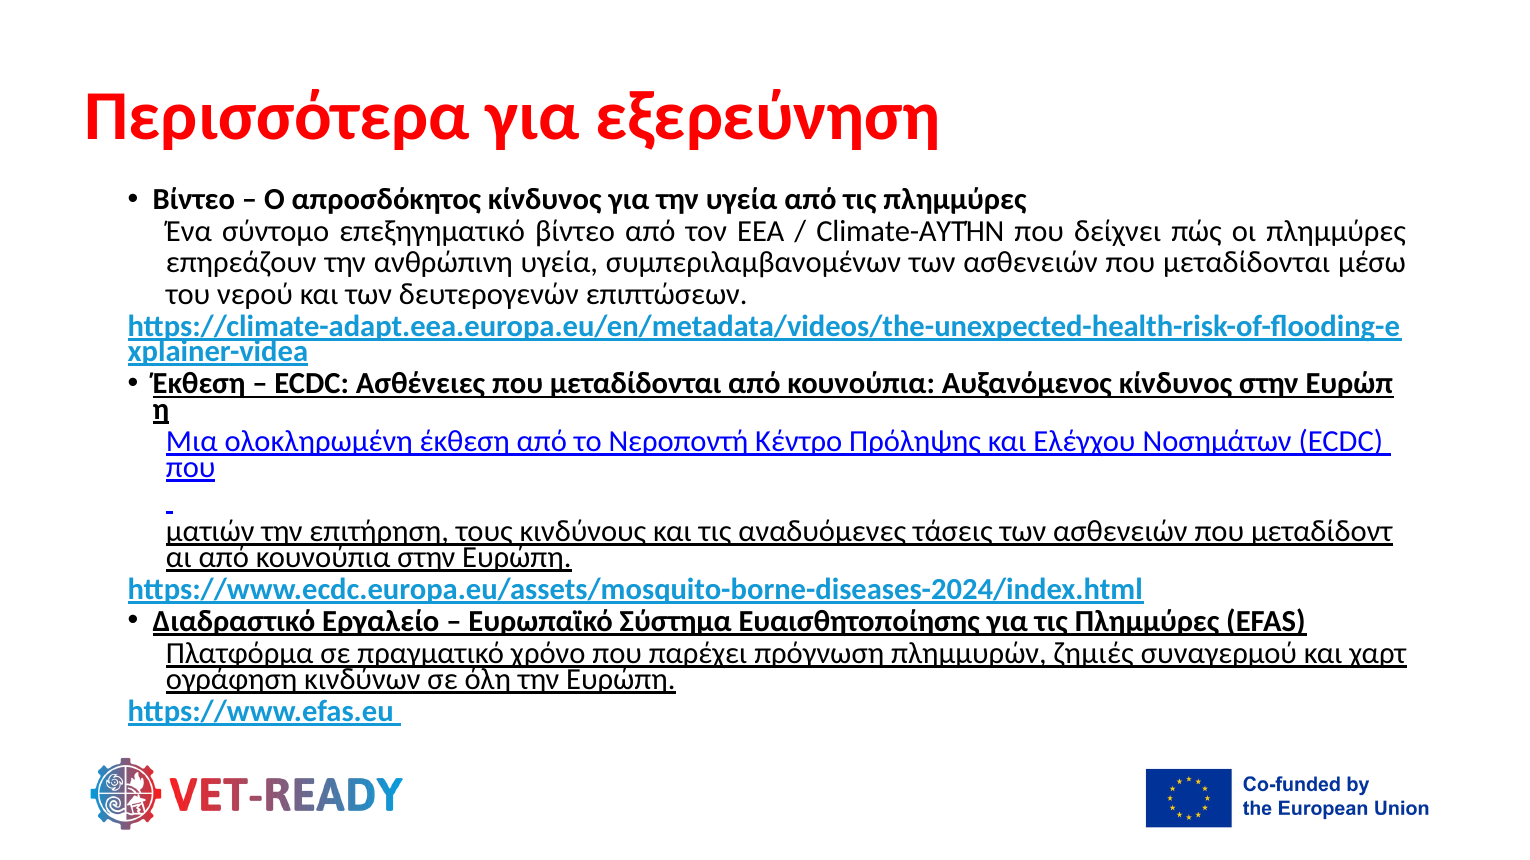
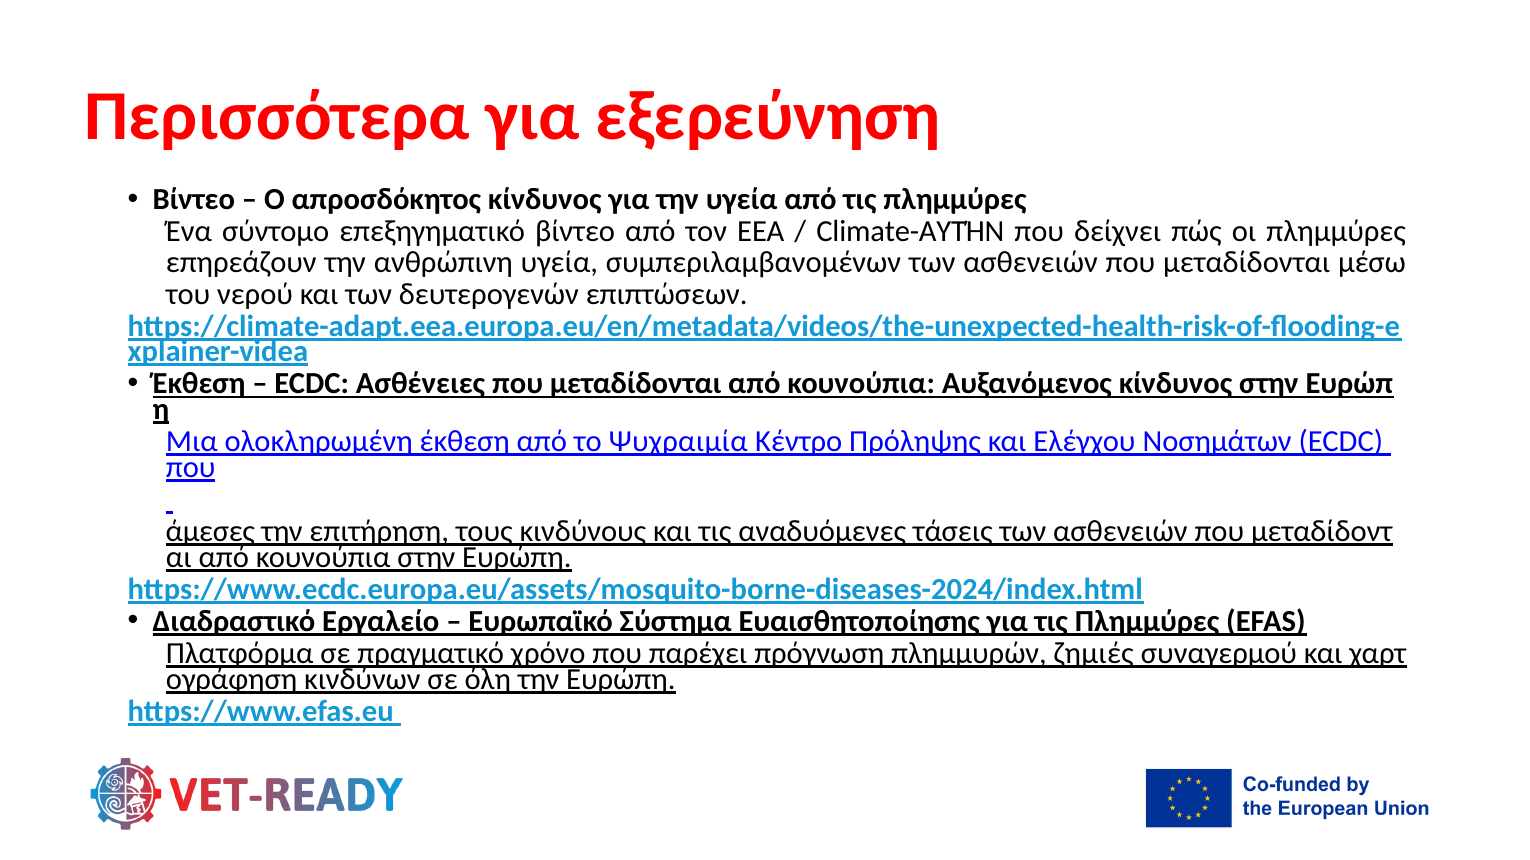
Νεροποντή: Νεροποντή -> Ψυχραιμία (678, 442)
ματιών: ματιών -> άμεσες (210, 532)
